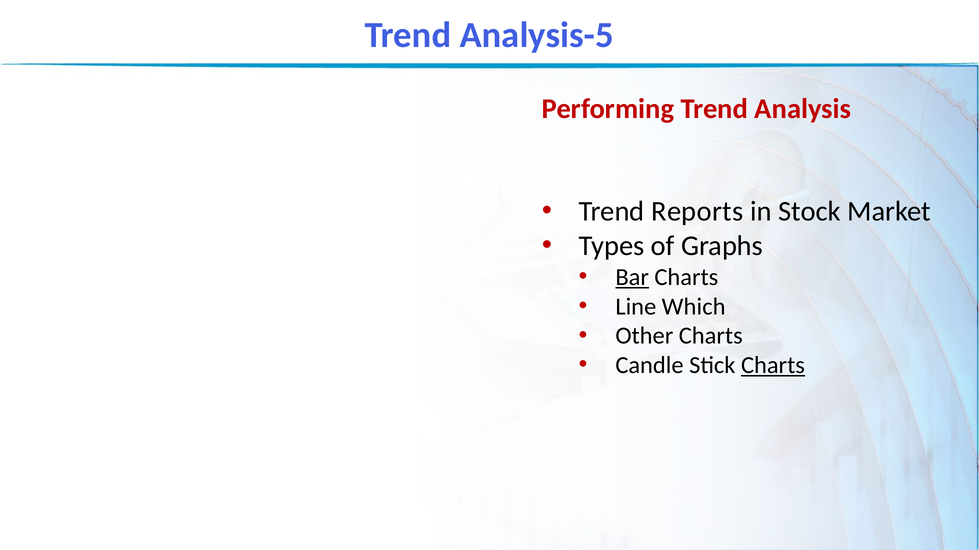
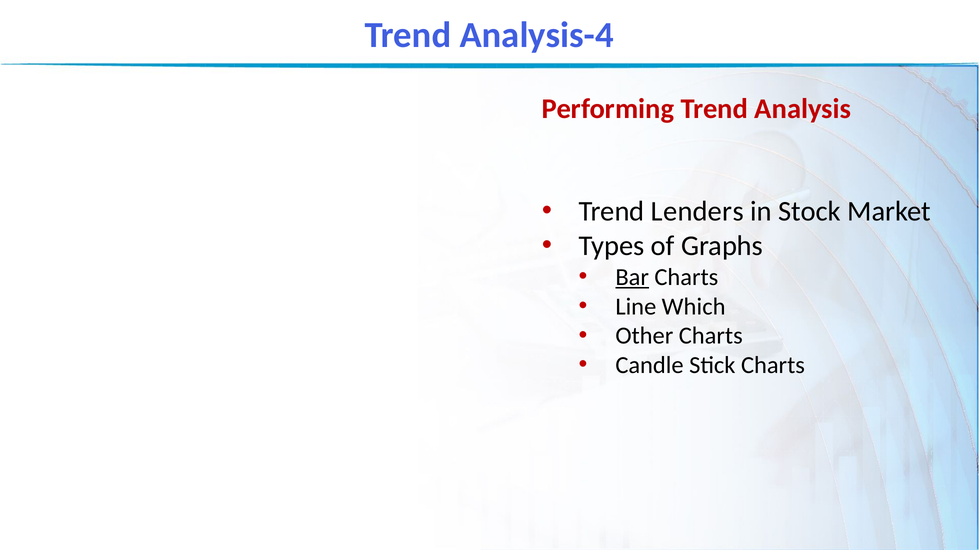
Analysis-5: Analysis-5 -> Analysis-4 (537, 35)
Reports: Reports -> Lenders (697, 212)
Charts underline: present -> none (773, 366)
